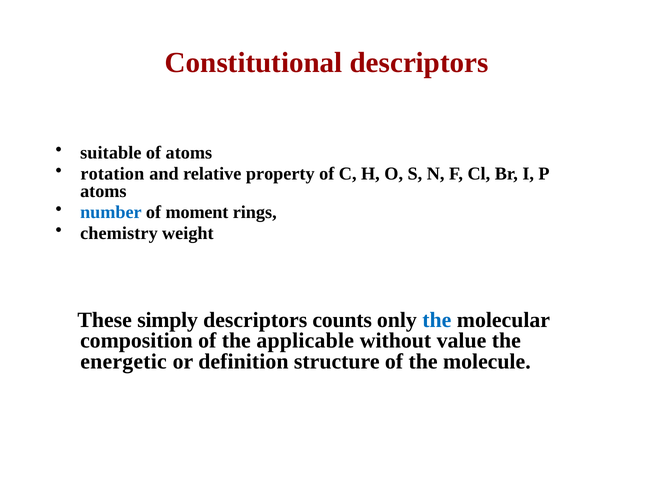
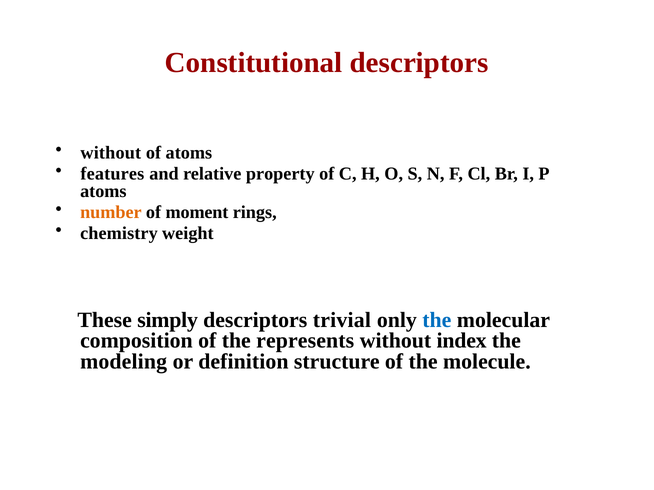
suitable: suitable -> without (111, 153)
rotation: rotation -> features (112, 174)
number colour: blue -> orange (111, 213)
counts: counts -> trivial (342, 320)
applicable: applicable -> represents (305, 341)
value: value -> index (462, 341)
energetic: energetic -> modeling (124, 362)
